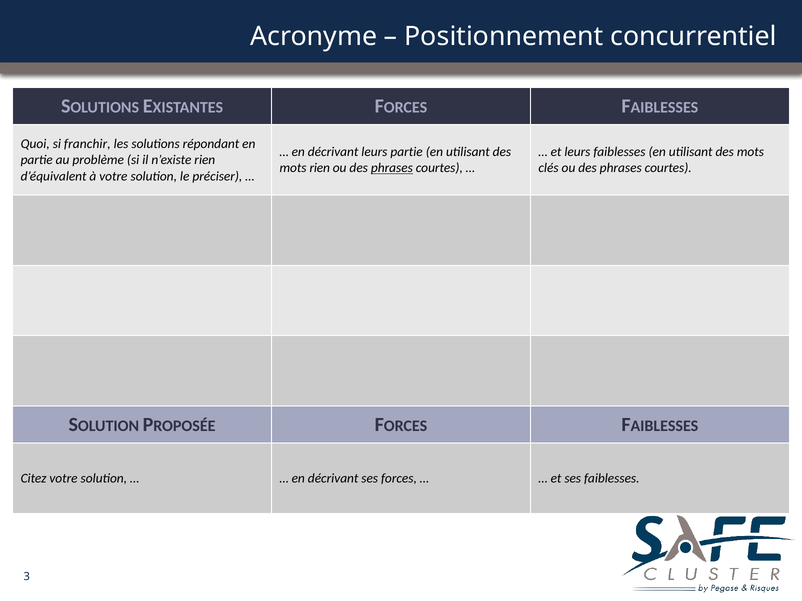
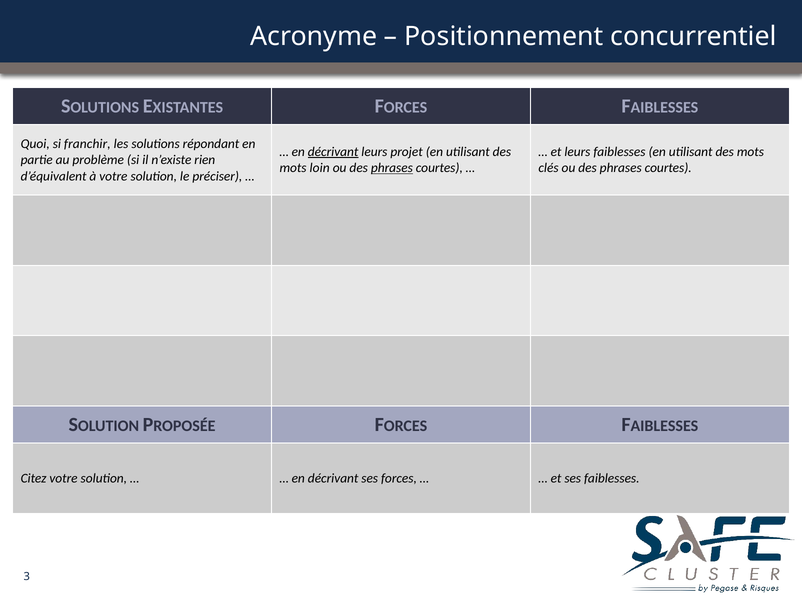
décrivant underline: none -> present (333, 152)
leurs partie: partie -> projet (407, 152)
mots rien: rien -> loin (320, 168)
